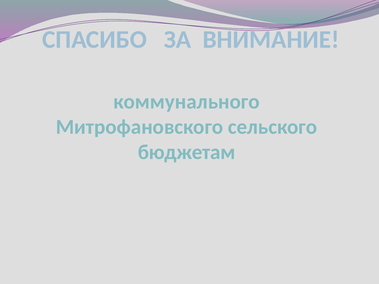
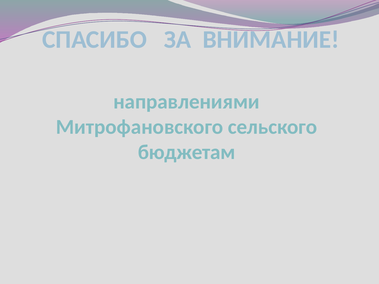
коммунального: коммунального -> направлениями (187, 102)
